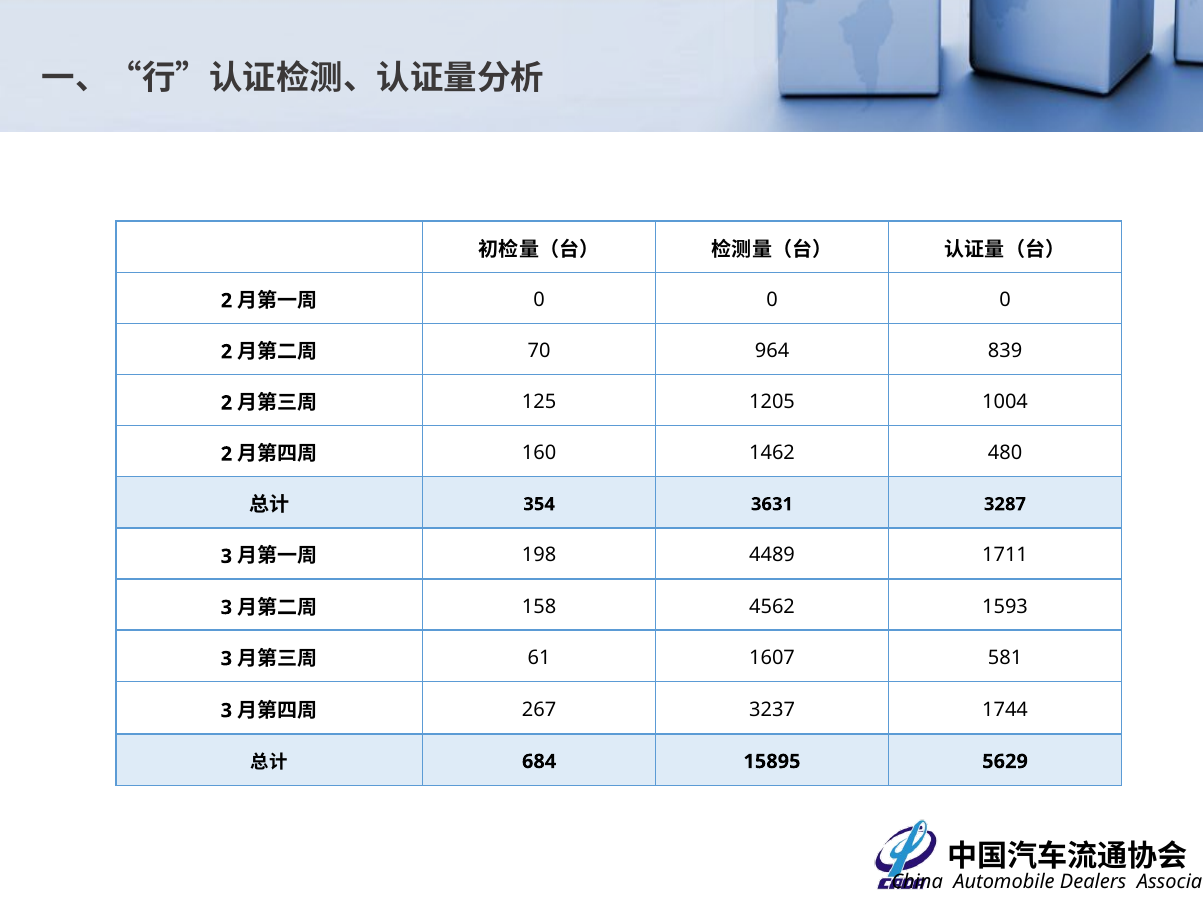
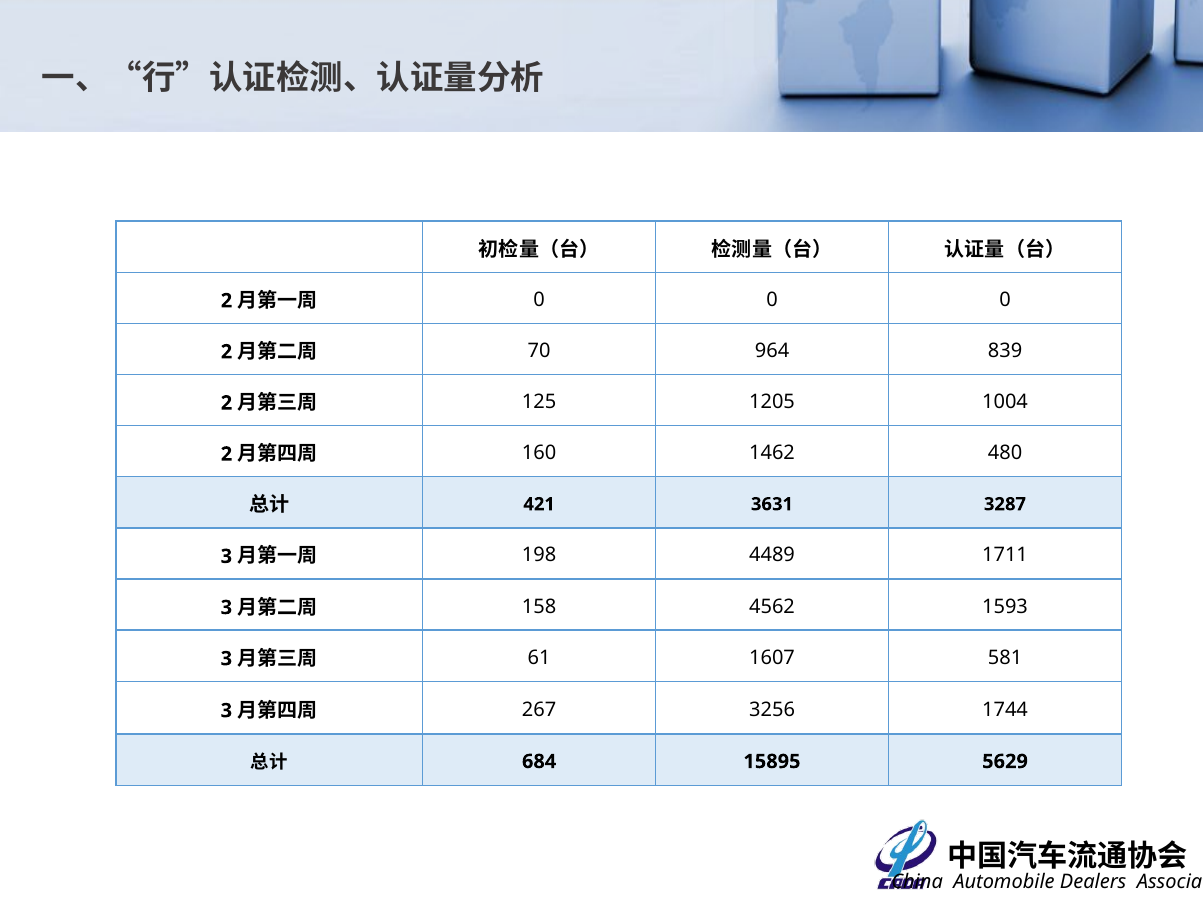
354: 354 -> 421 (539, 504)
3237: 3237 -> 3256 (772, 710)
